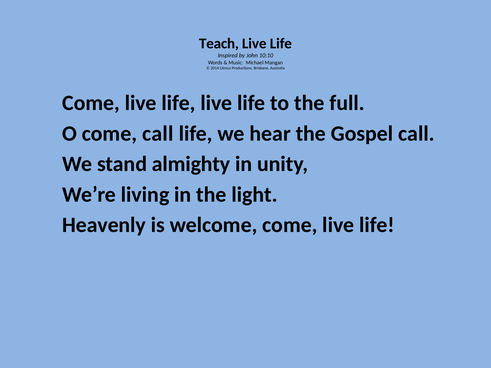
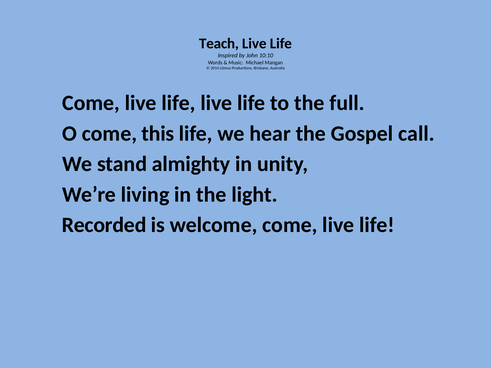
come call: call -> this (158, 134)
Heavenly: Heavenly -> Recorded (104, 225)
